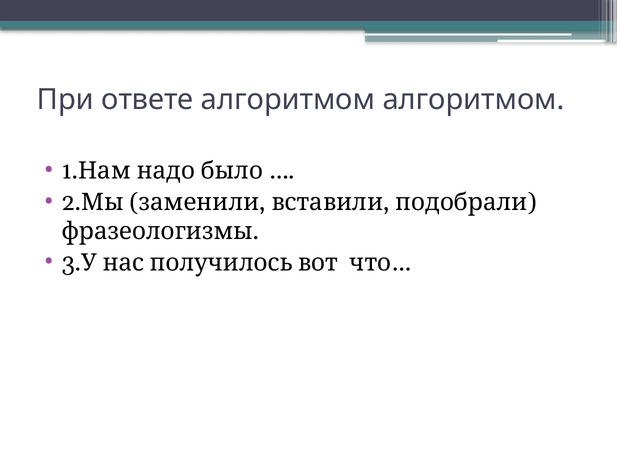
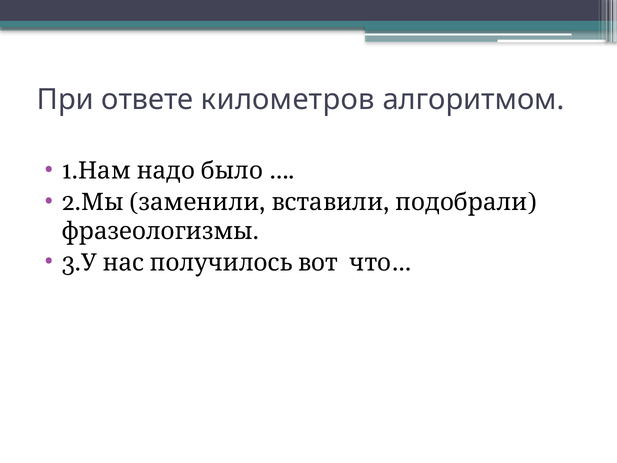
ответе алгоритмом: алгоритмом -> километров (288, 100)
